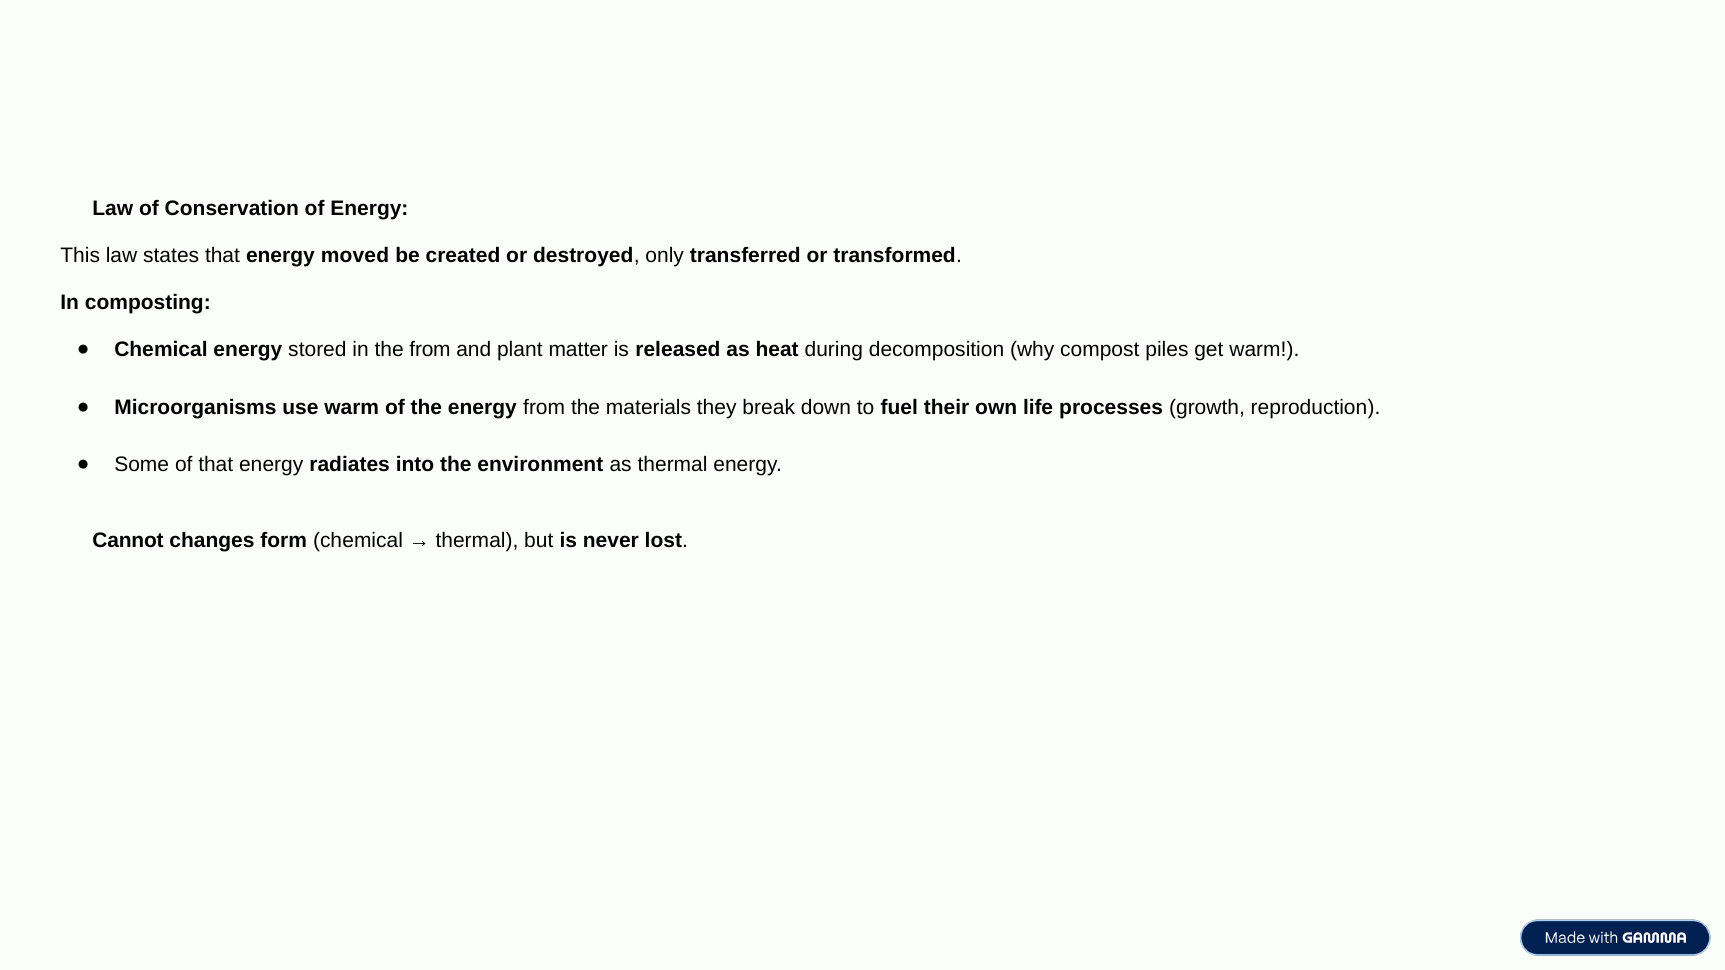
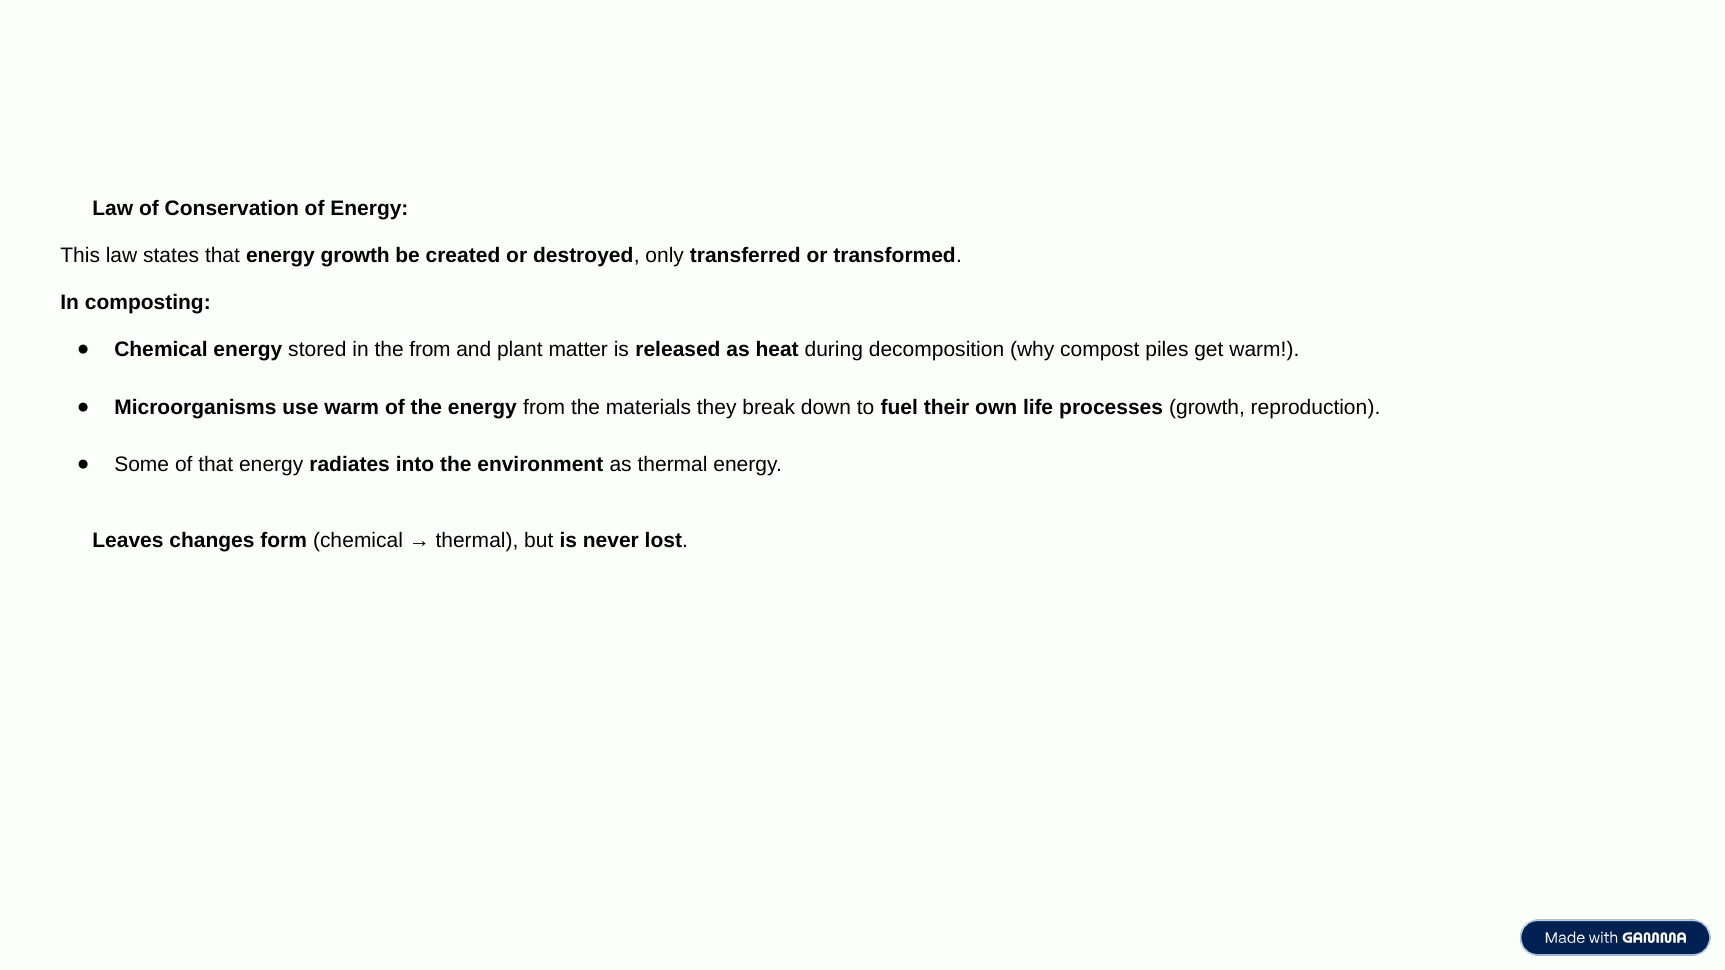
energy moved: moved -> growth (355, 256)
Cannot: Cannot -> Leaves (128, 541)
